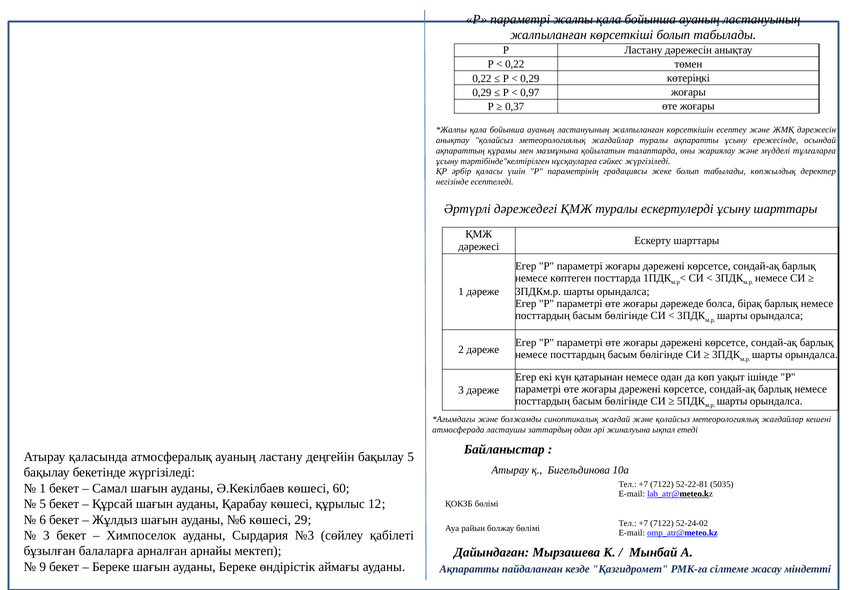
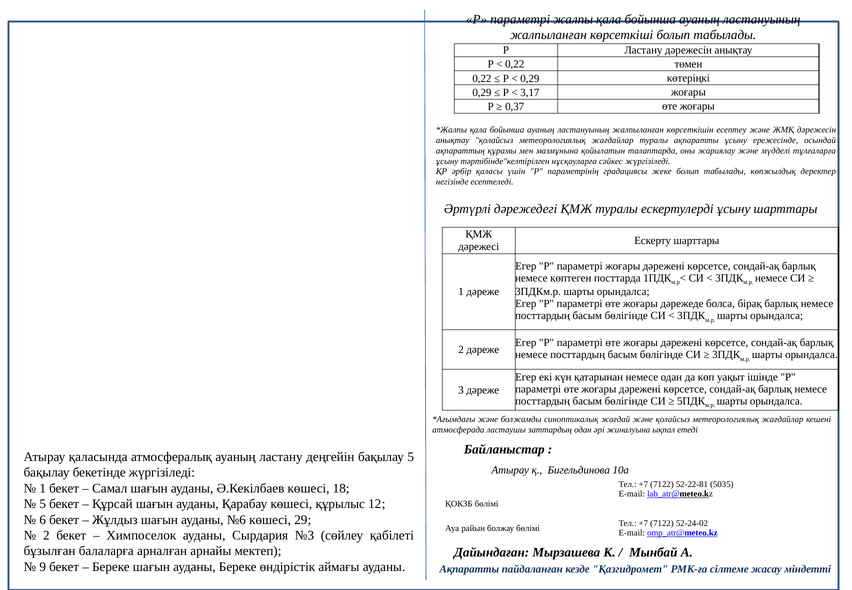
0,97: 0,97 -> 3,17 (530, 92)
60: 60 -> 18 (341, 488)
3: 3 -> 2 (46, 535)
